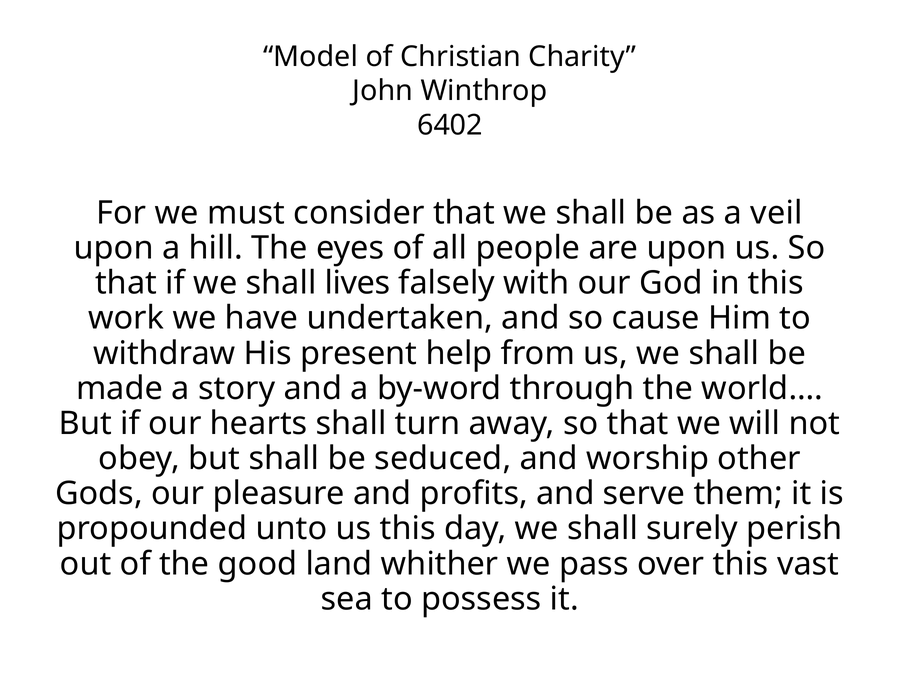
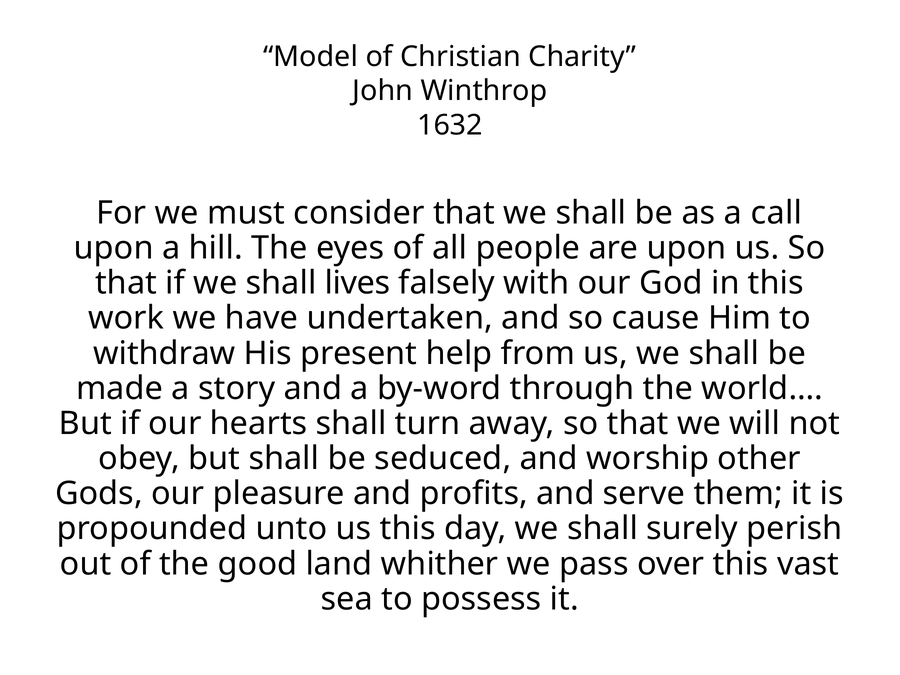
6402: 6402 -> 1632 (450, 125)
veil: veil -> call (776, 213)
